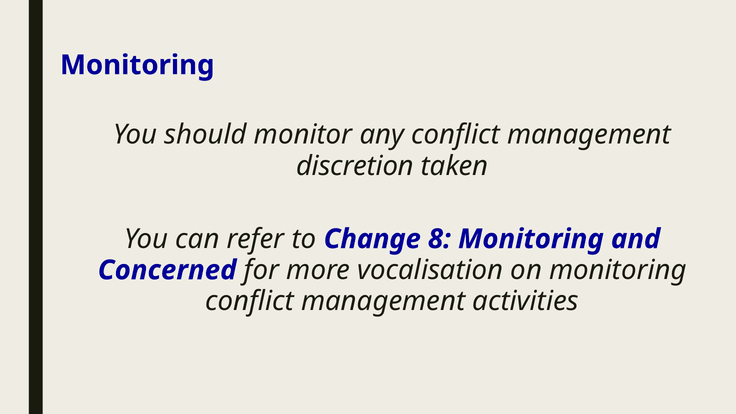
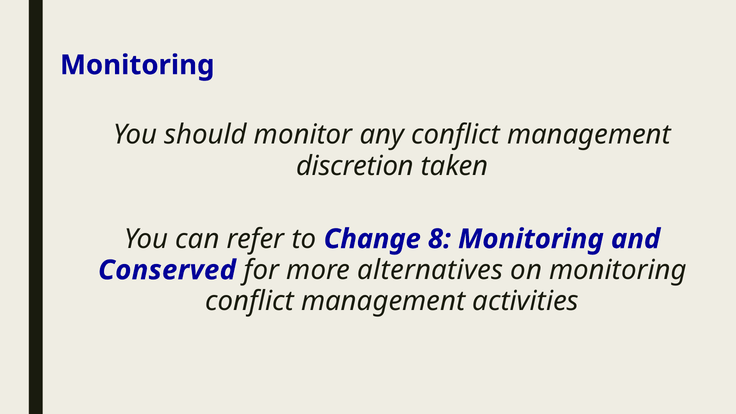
Concerned: Concerned -> Conserved (167, 270)
vocalisation: vocalisation -> alternatives (430, 270)
